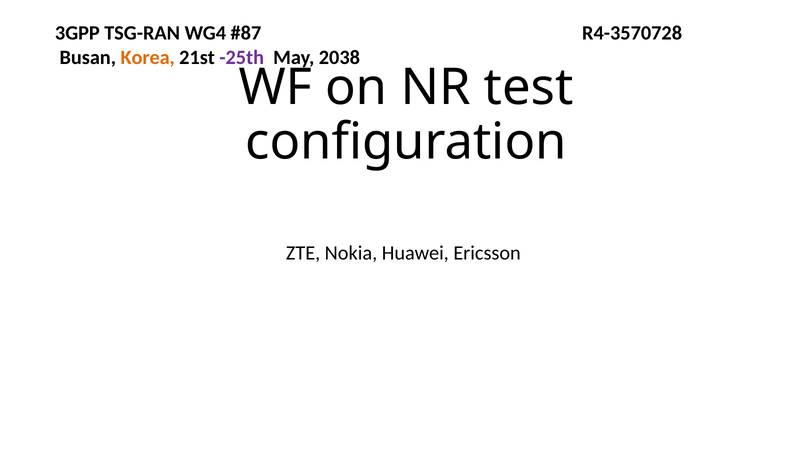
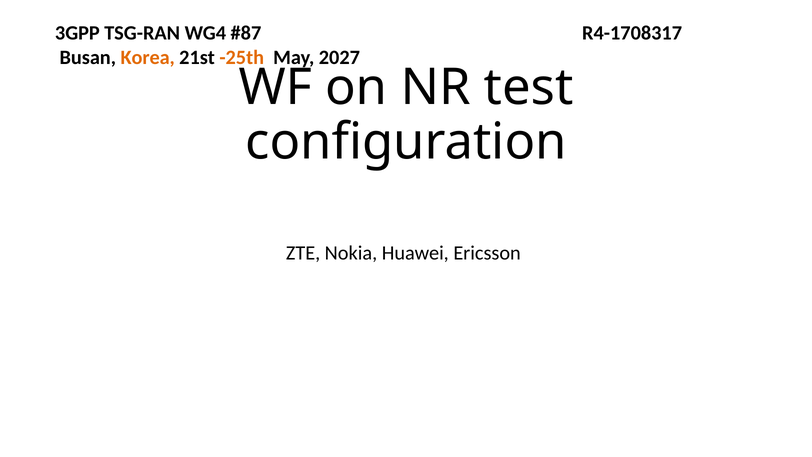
R4-3570728: R4-3570728 -> R4-1708317 (632, 33)
-25th colour: purple -> orange (242, 58)
2038: 2038 -> 2027 (339, 58)
